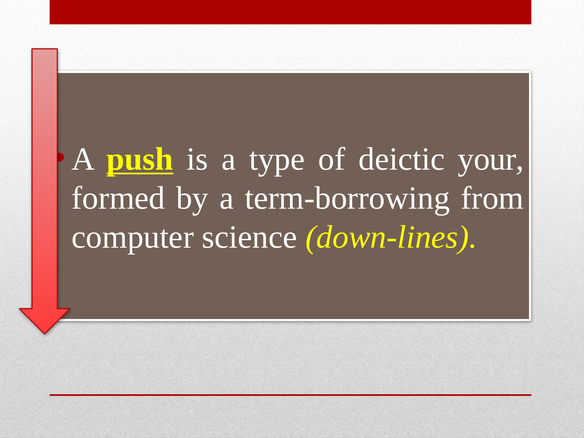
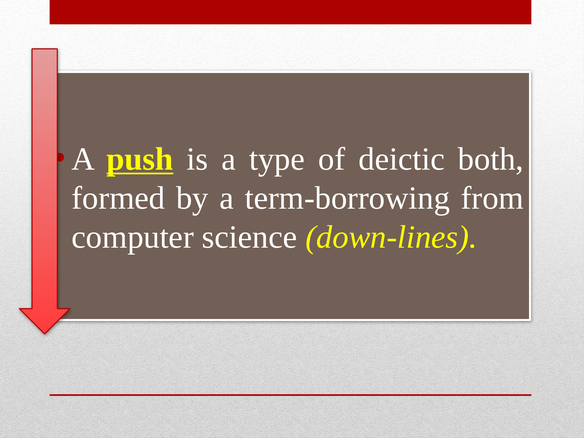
your: your -> both (491, 159)
